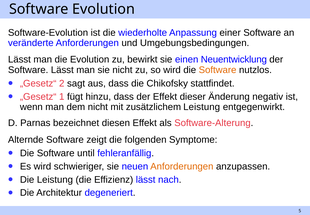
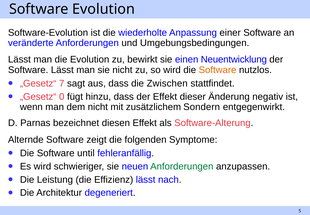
2: 2 -> 7 (62, 83)
Chikofsky: Chikofsky -> Zwischen (167, 83)
1: 1 -> 0 (62, 97)
zusätzlichem Leistung: Leistung -> Sondern (202, 107)
Anforderungen colour: orange -> green (182, 166)
